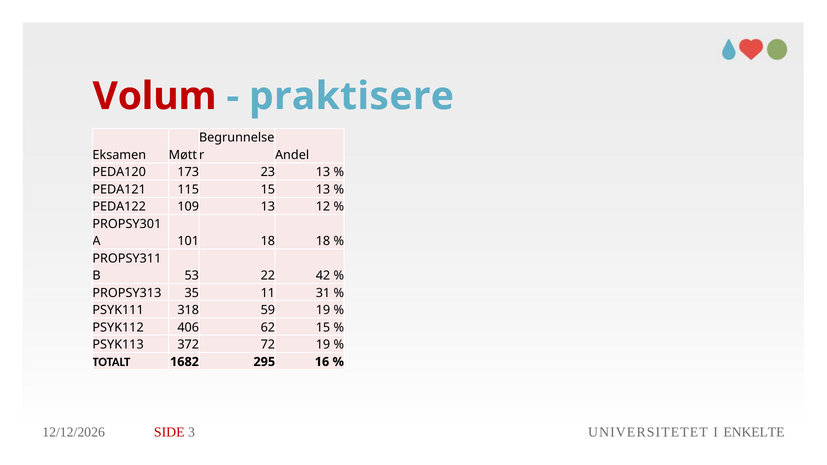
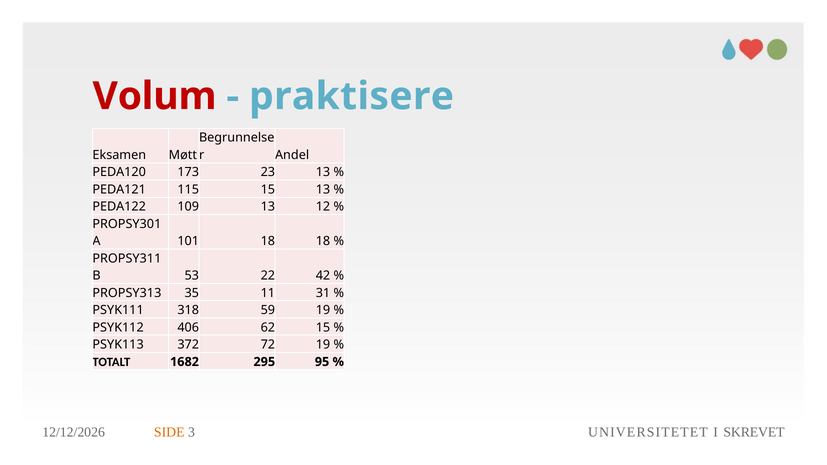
16: 16 -> 95 (322, 362)
SIDE colour: red -> orange (169, 432)
ENKELTE: ENKELTE -> SKREVET (754, 432)
